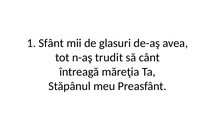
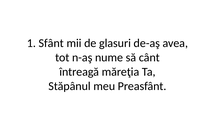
trudit: trudit -> nume (109, 57)
